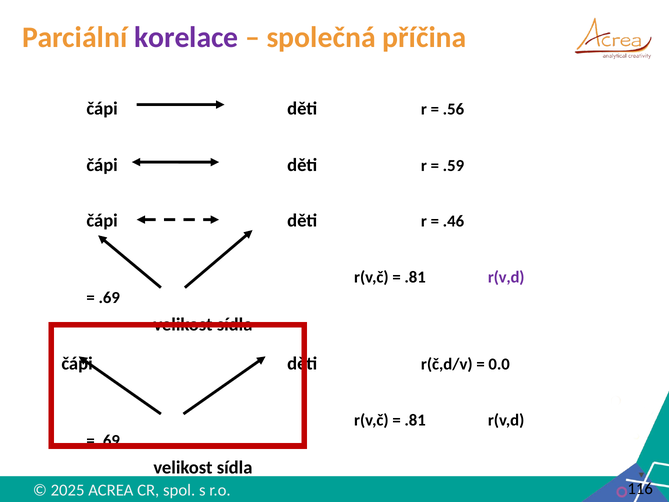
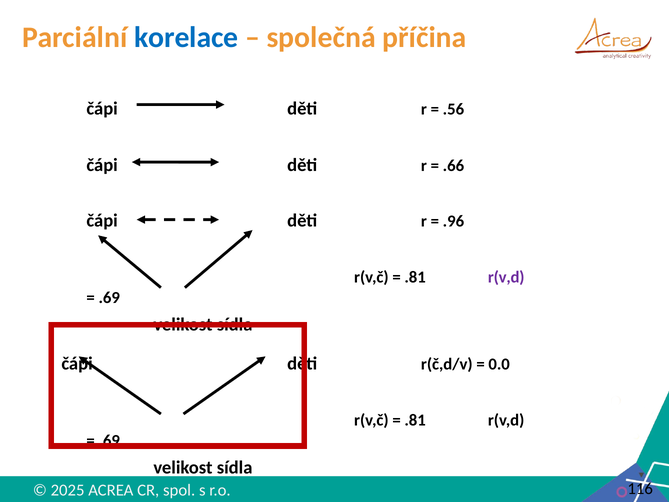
korelace colour: purple -> blue (186, 38)
.59: .59 -> .66 (453, 165)
.46: .46 -> .96 (453, 221)
